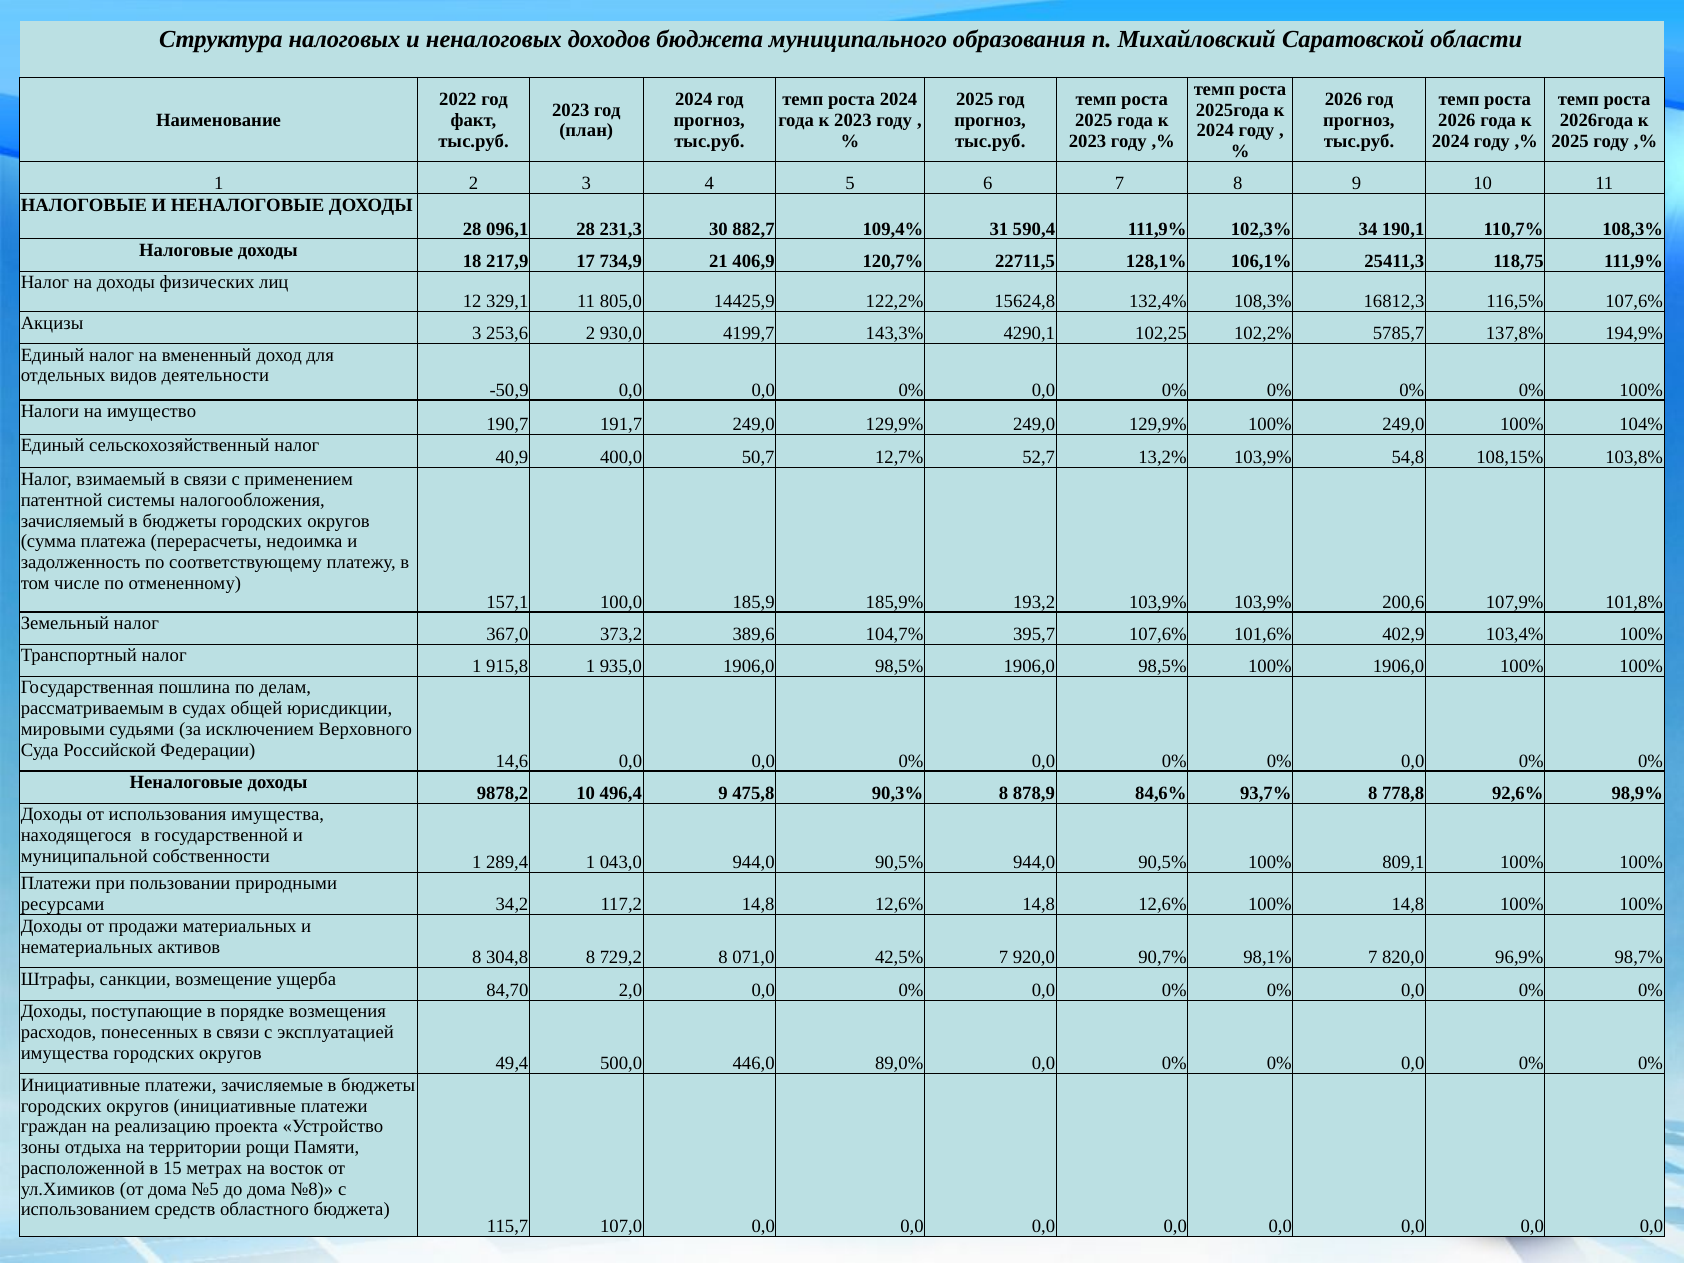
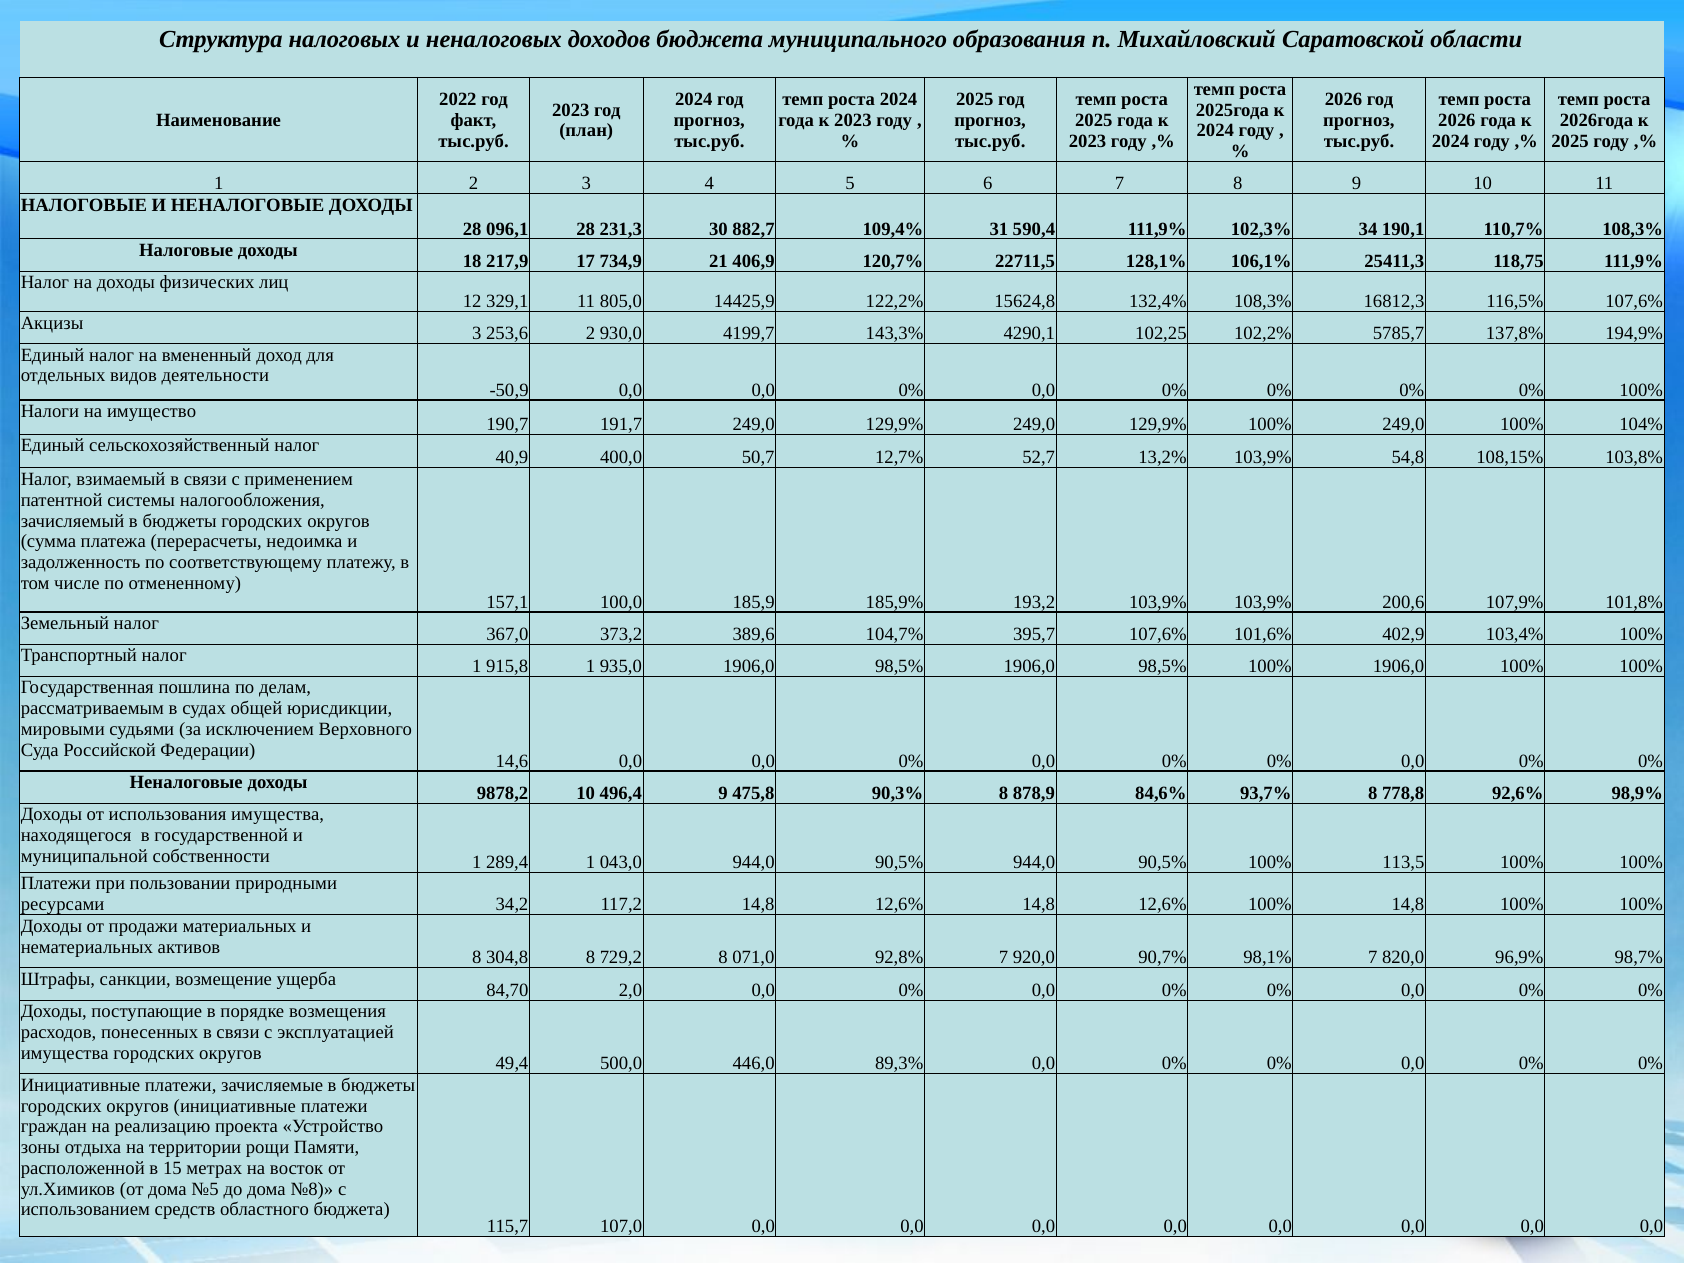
809,1: 809,1 -> 113,5 (1403, 862)
42,5%: 42,5% -> 92,8% (899, 958)
89,0%: 89,0% -> 89,3% (899, 1064)
